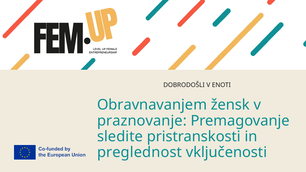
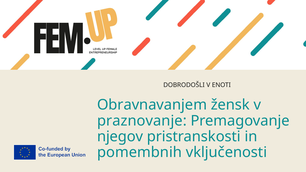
sledite: sledite -> njegov (120, 137)
preglednost: preglednost -> pomembnih (140, 152)
